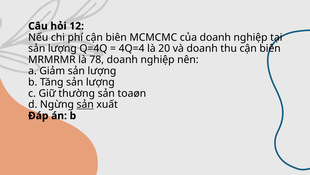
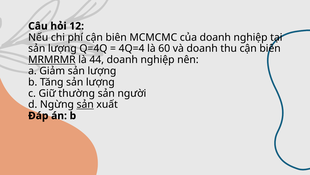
20: 20 -> 60 (164, 48)
MRMRMR underline: none -> present (52, 60)
78: 78 -> 44 (97, 60)
toaøn: toaøn -> người (132, 93)
